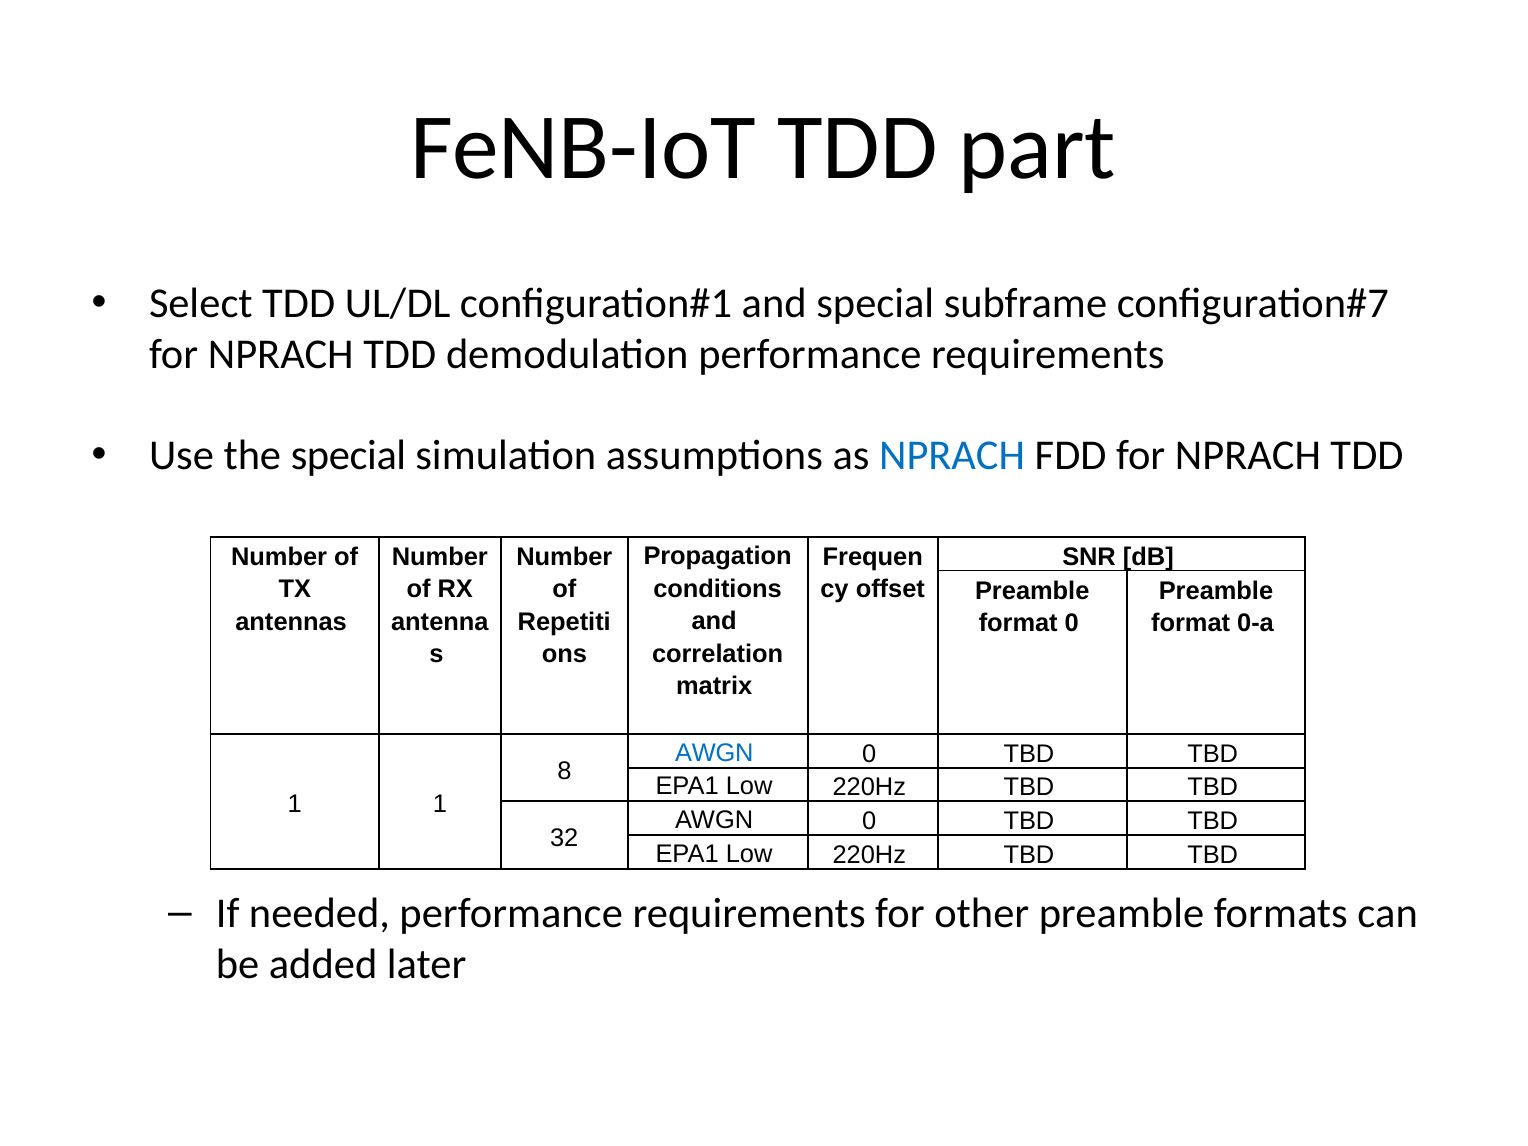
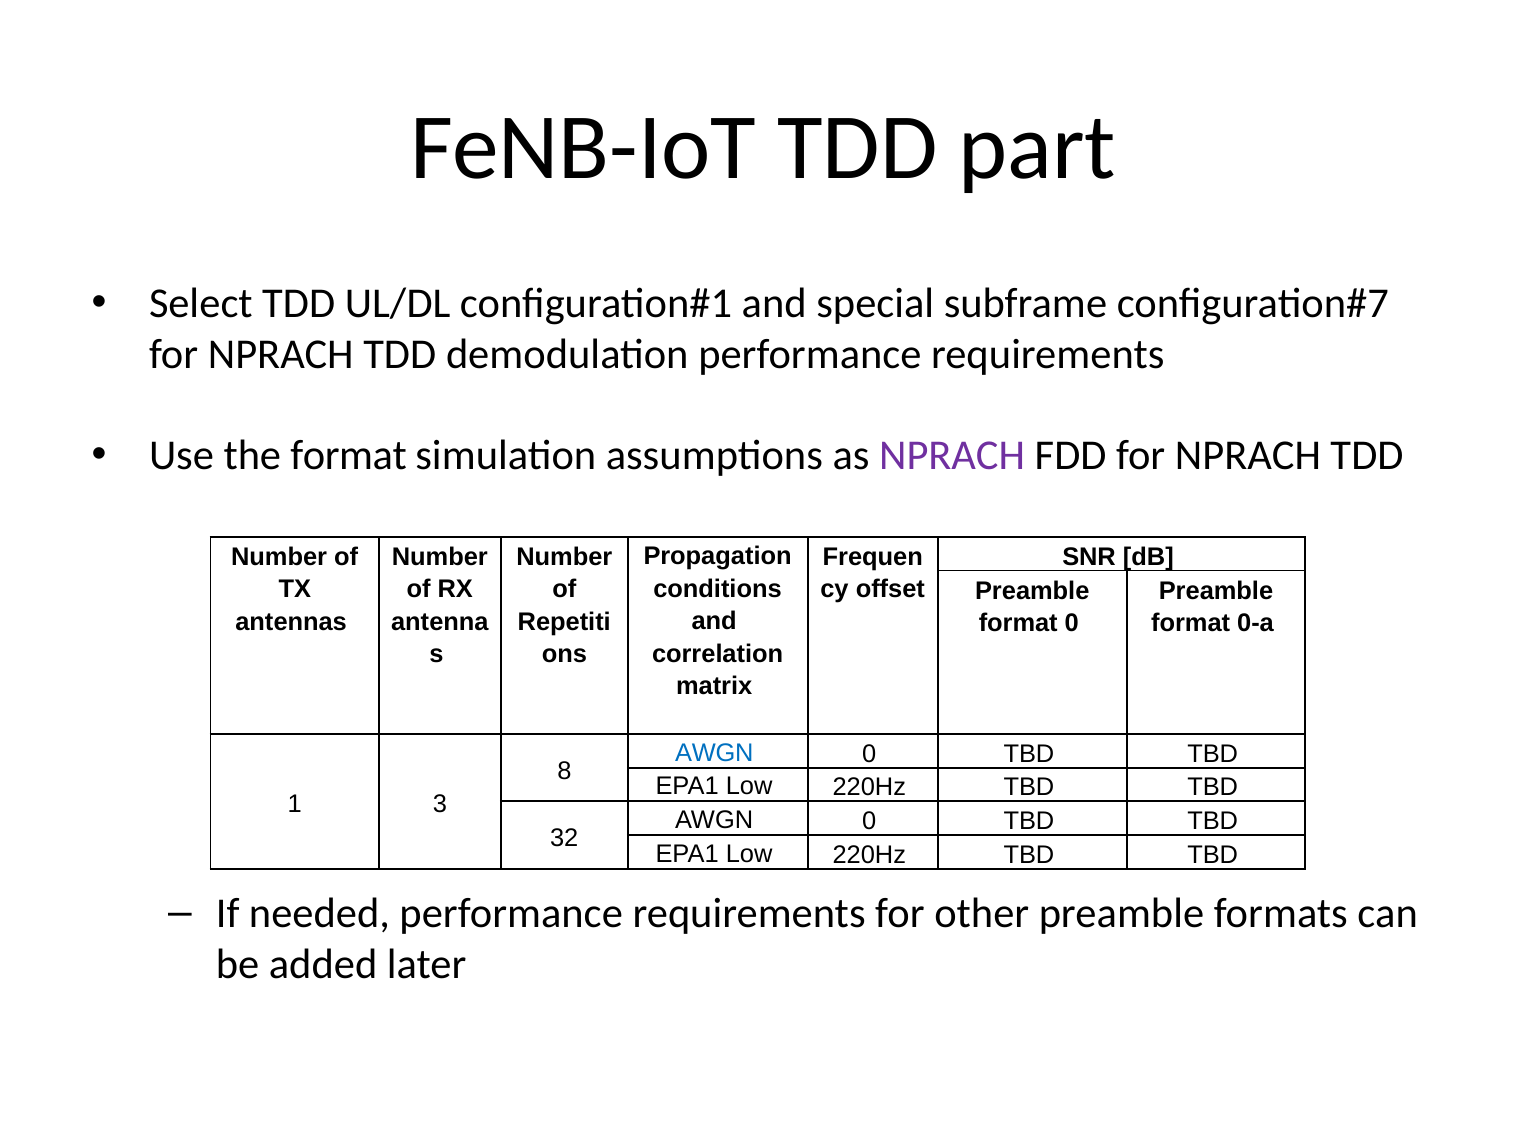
the special: special -> format (349, 456)
NPRACH colour: blue -> purple (952, 456)
1 1: 1 -> 3 (440, 804)
